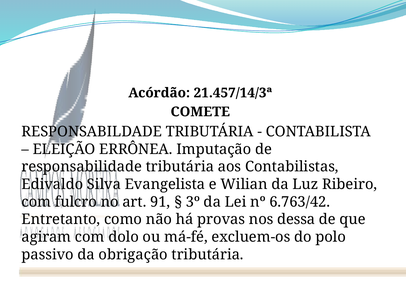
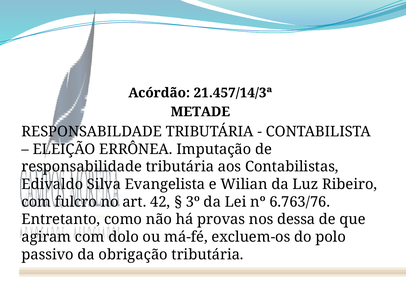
COMETE: COMETE -> METADE (200, 112)
91: 91 -> 42 (160, 202)
6.763/42: 6.763/42 -> 6.763/76 (300, 202)
